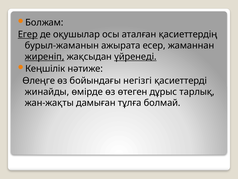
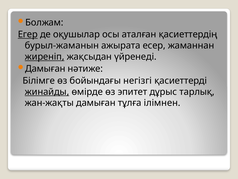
үйренеді underline: present -> none (135, 57)
Кеңшілік: Кеңшілік -> Дамыған (45, 68)
Өлеңге: Өлеңге -> Білімге (39, 80)
жинайды underline: none -> present (47, 92)
өтеген: өтеген -> эпитет (132, 92)
болмай: болмай -> ілімнен (162, 103)
